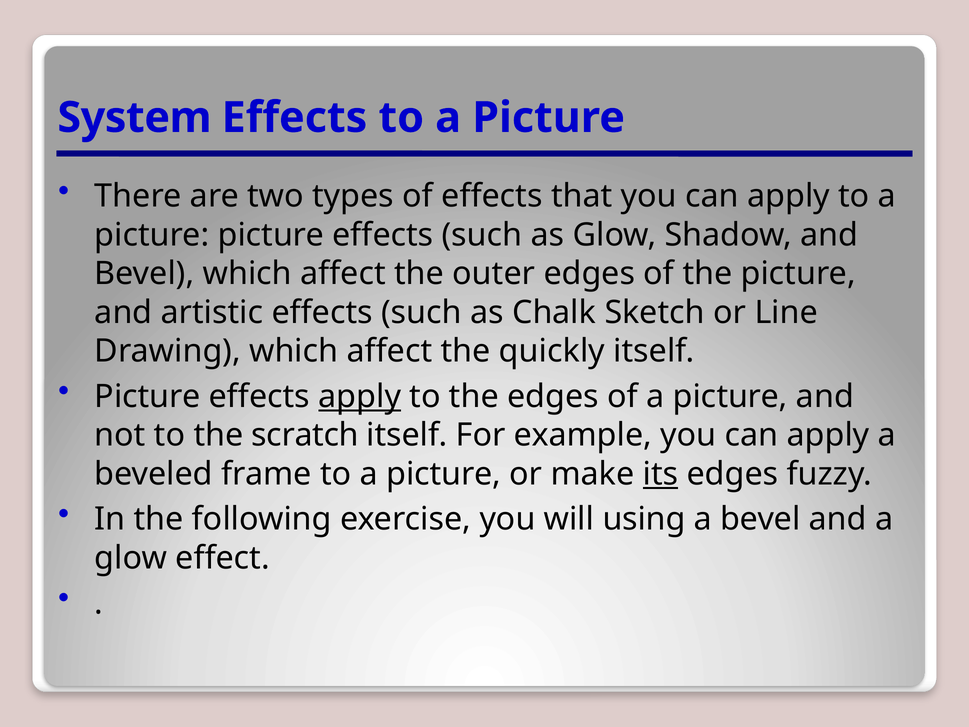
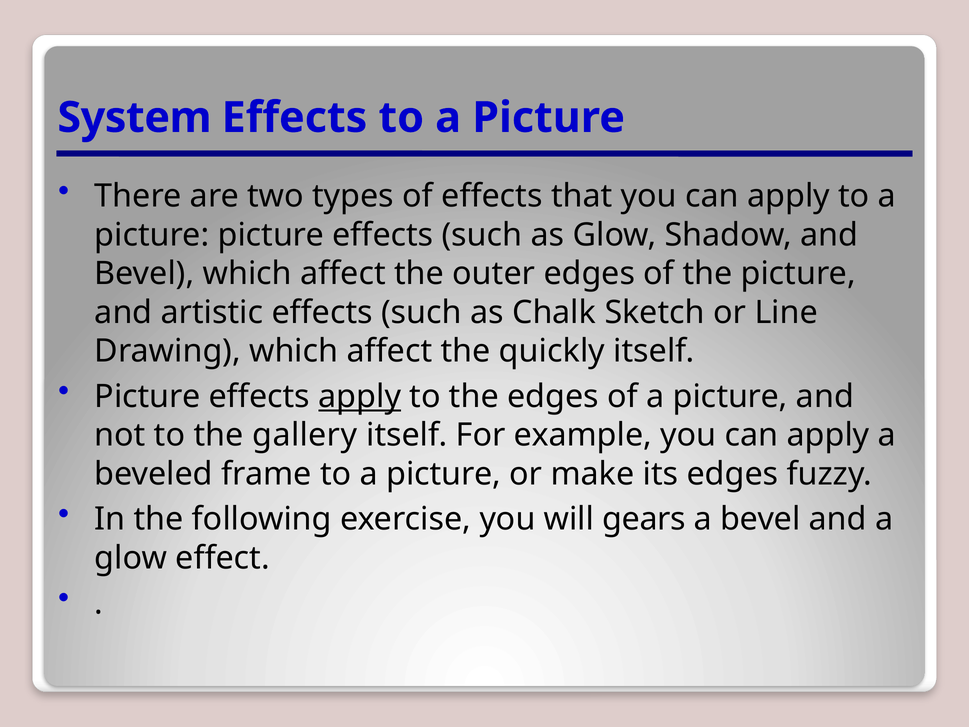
scratch: scratch -> gallery (305, 435)
its underline: present -> none (661, 474)
using: using -> gears (644, 519)
